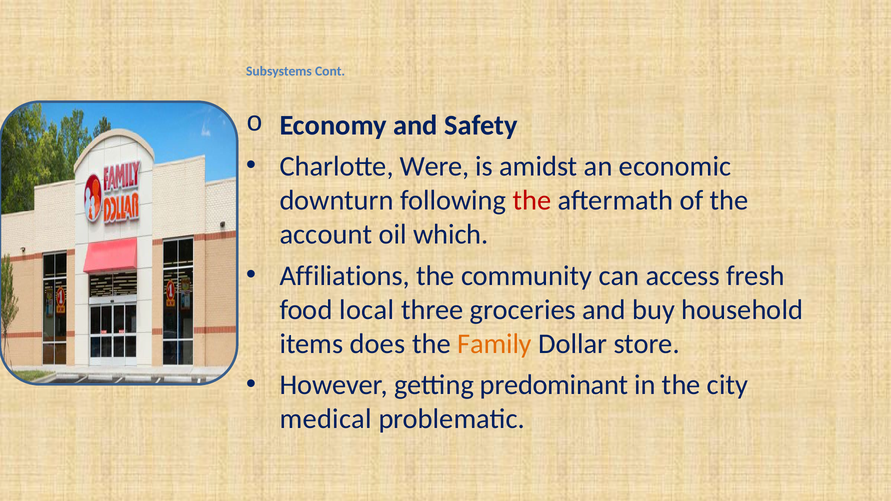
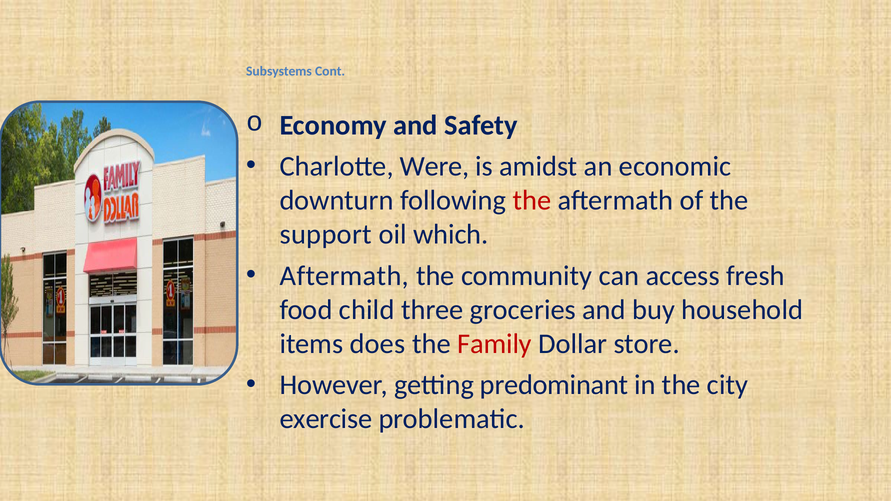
account: account -> support (326, 235)
Affiliations: Affiliations -> Aftermath (344, 276)
local: local -> child (367, 310)
Family colour: orange -> red (494, 344)
medical: medical -> exercise (326, 419)
